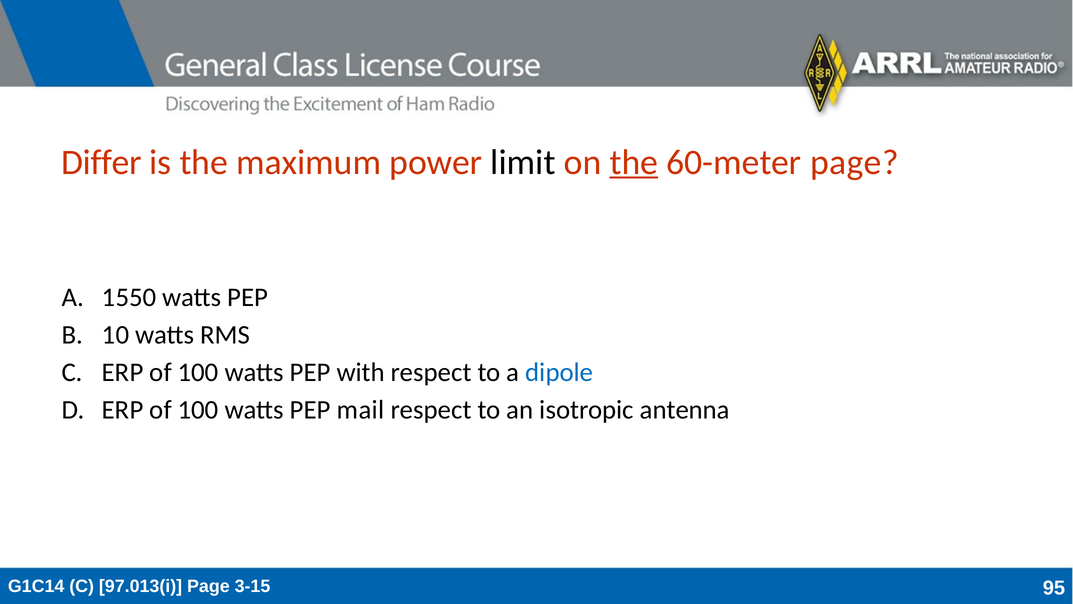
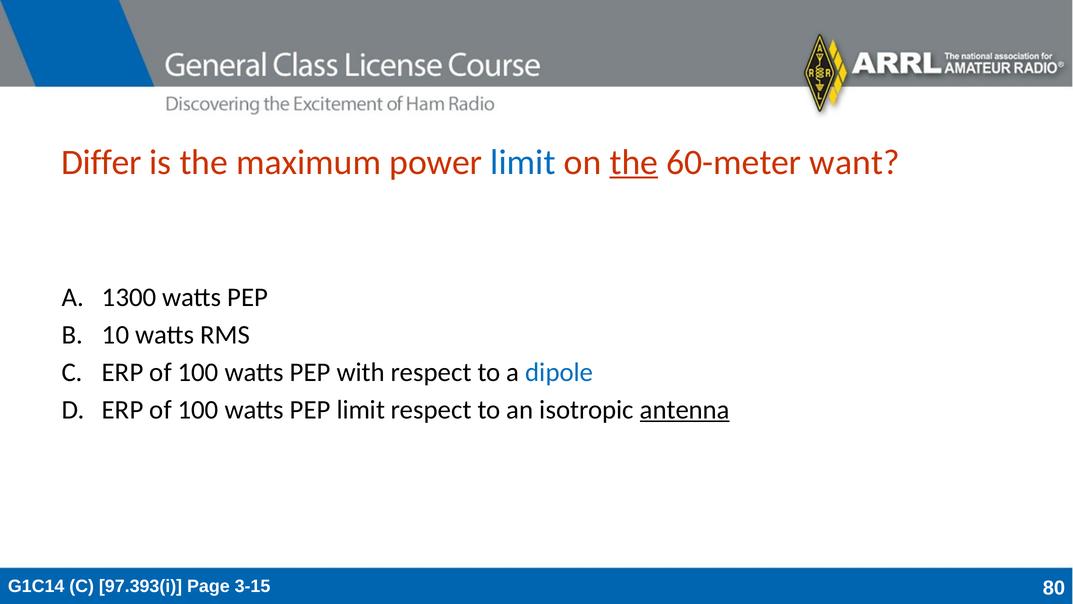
limit colour: black -> blue (523, 162)
60-meter page: page -> want (855, 162)
1550: 1550 -> 1300 (129, 297)
PEP mail: mail -> limit (361, 410)
antenna underline: none -> present (685, 410)
97.013(i: 97.013(i -> 97.393(i (141, 586)
95: 95 -> 80 (1054, 587)
